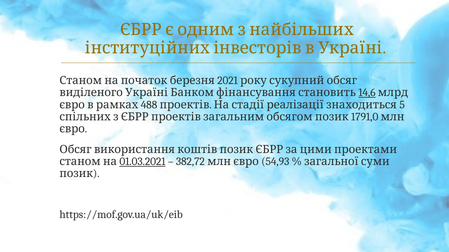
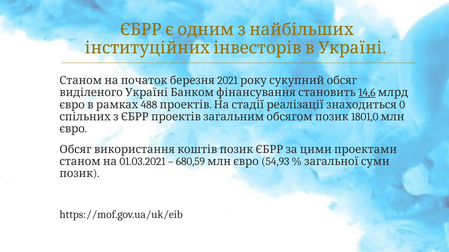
5: 5 -> 0 (402, 105)
1791,0: 1791,0 -> 1801,0 (365, 117)
01.03.2021 underline: present -> none (142, 162)
382,72: 382,72 -> 680,59 (190, 162)
